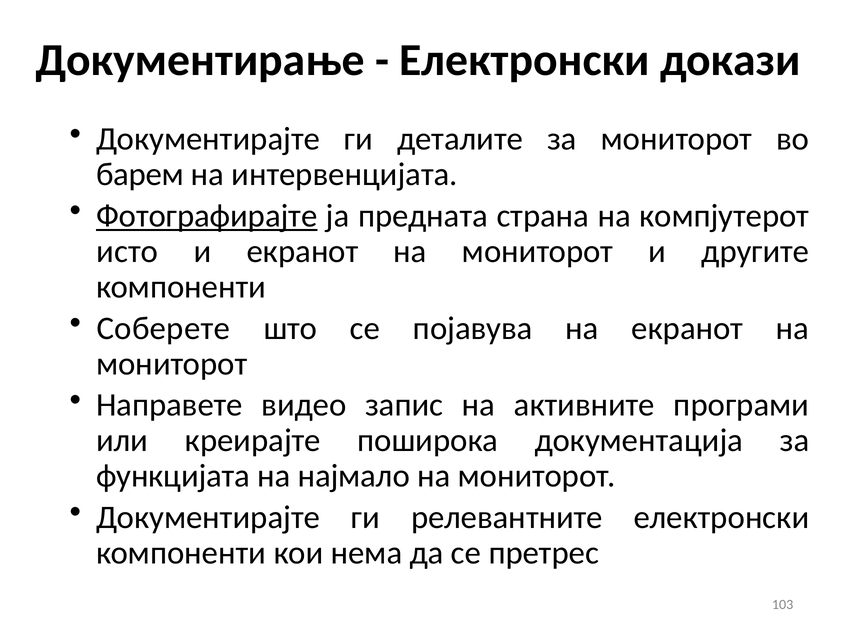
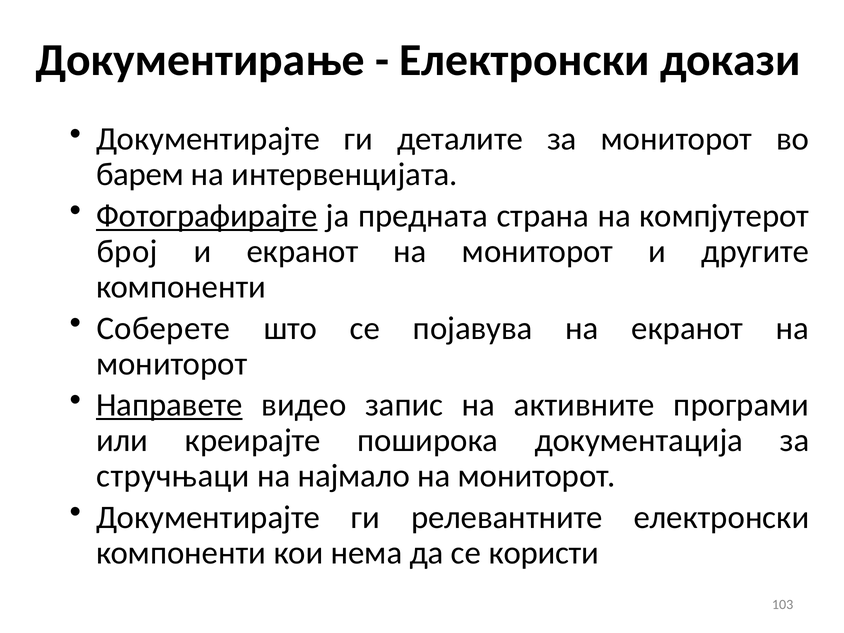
исто: исто -> број (127, 251)
Направете underline: none -> present (169, 405)
функцијата: функцијата -> стручњаци (173, 476)
претрес: претрес -> користи (544, 553)
